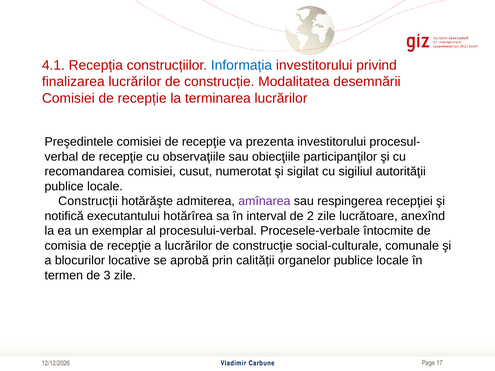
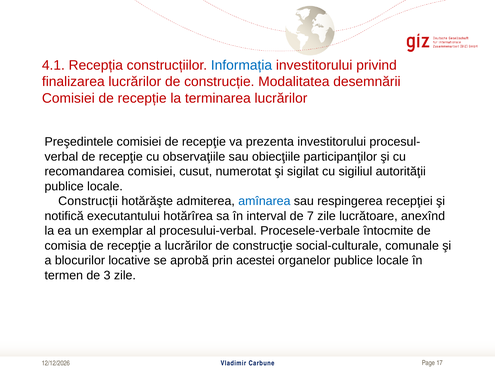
amînarea colour: purple -> blue (264, 201)
2: 2 -> 7 (310, 216)
calității: calității -> acestei (255, 261)
